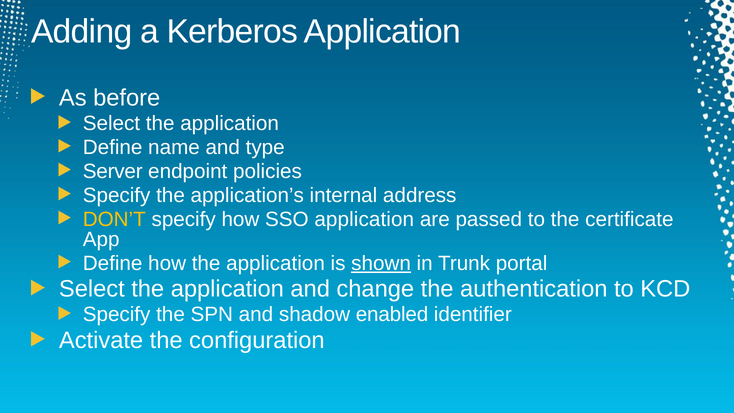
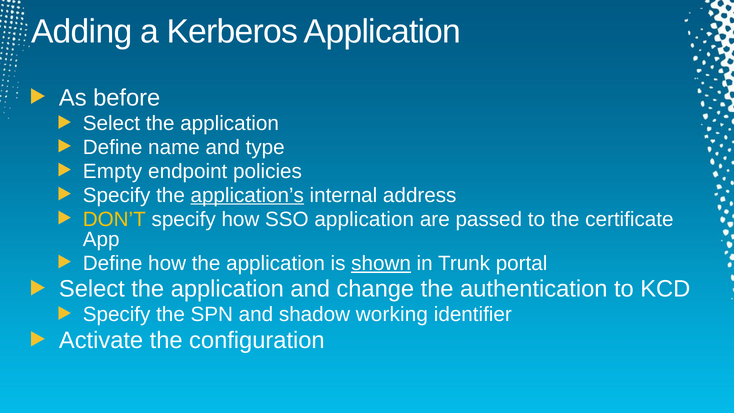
Server: Server -> Empty (113, 171)
application’s underline: none -> present (247, 195)
enabled: enabled -> working (392, 315)
